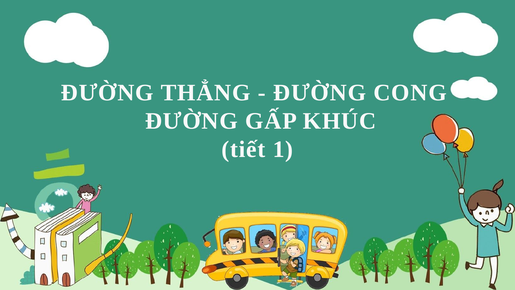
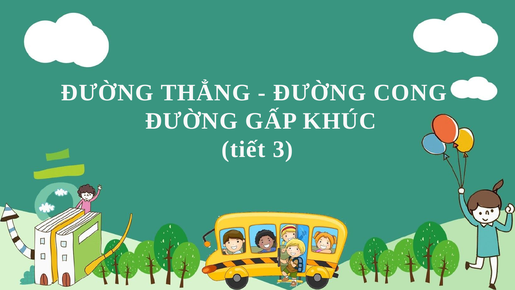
1: 1 -> 3 (283, 149)
